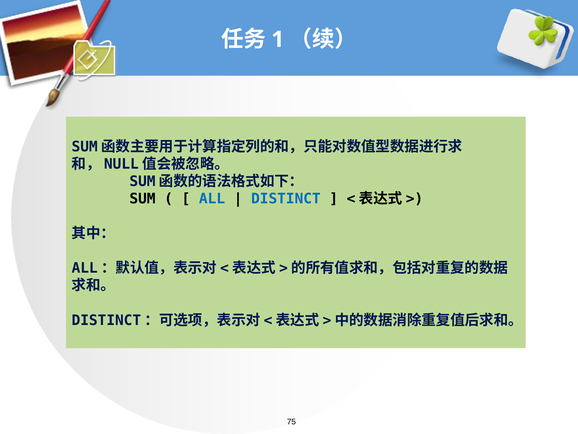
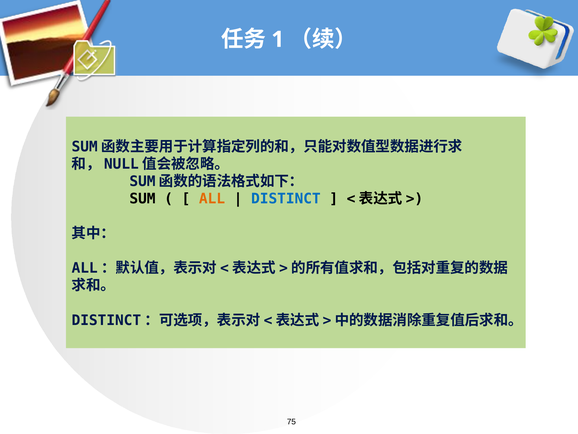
ALL colour: blue -> orange (212, 198)
